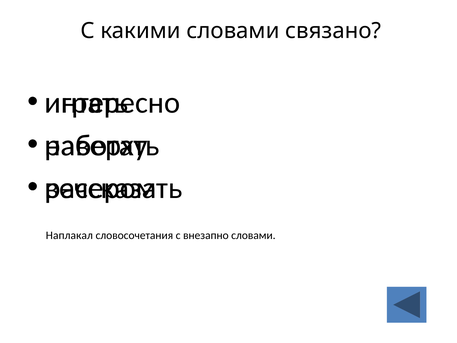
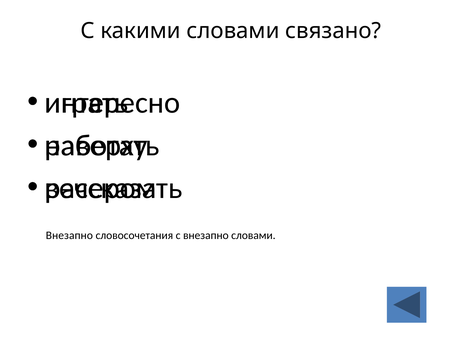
Наплакал: Наплакал -> Внезапно (69, 235)
